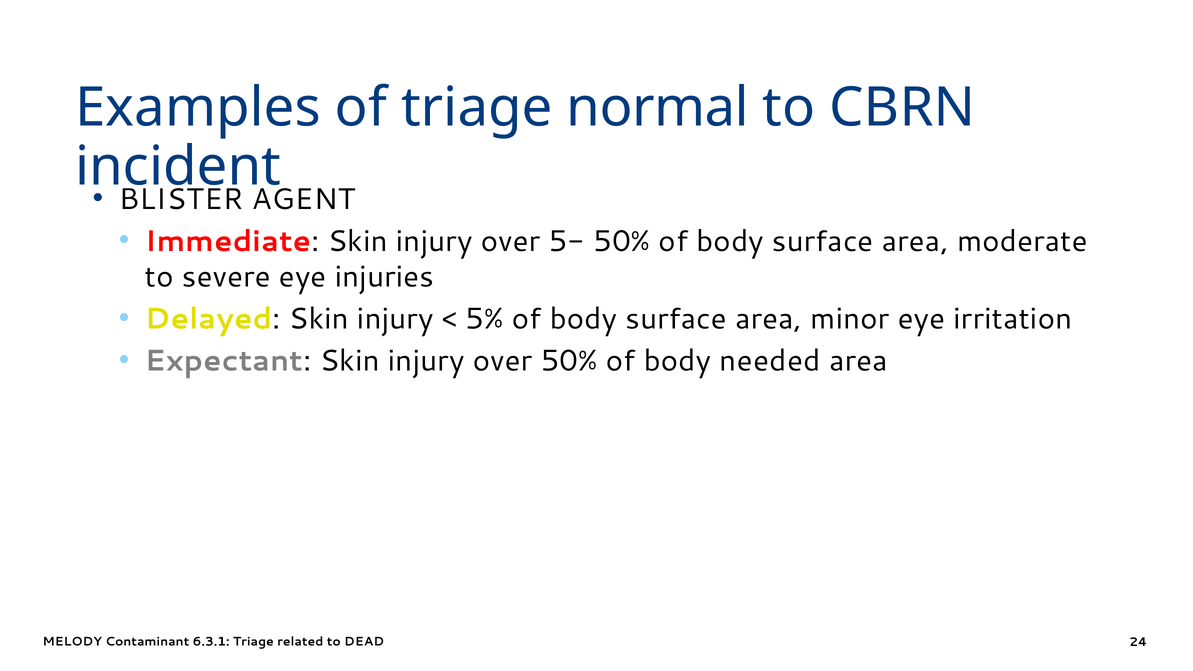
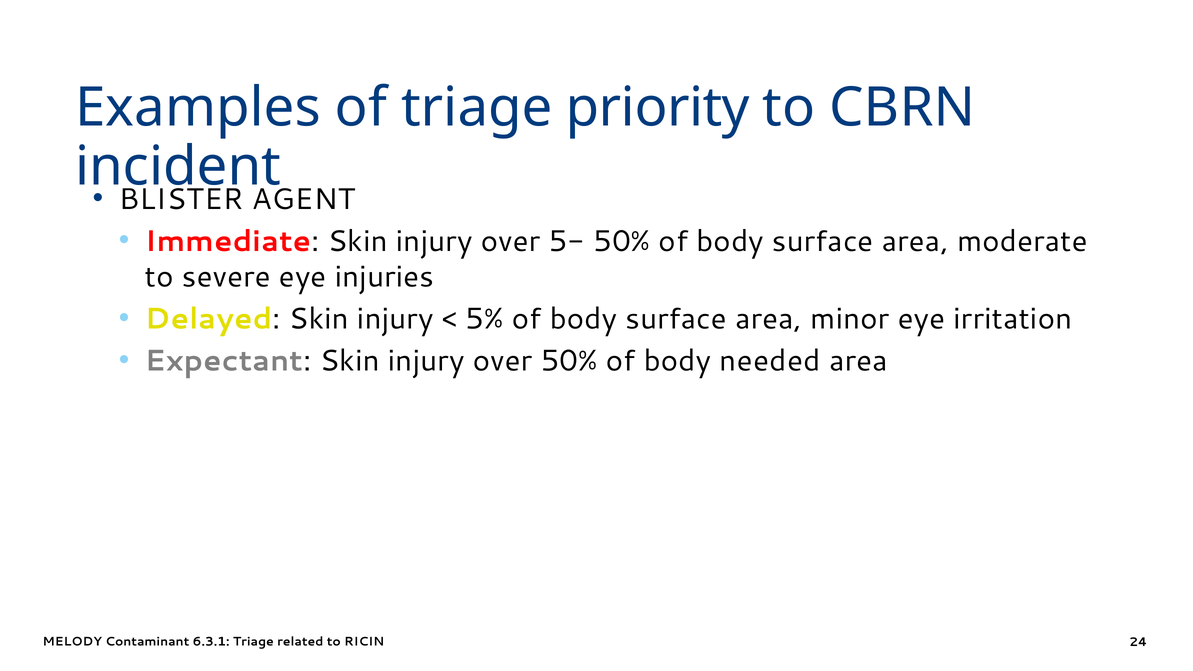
normal: normal -> priority (658, 108)
DEAD: DEAD -> RICIN (364, 642)
